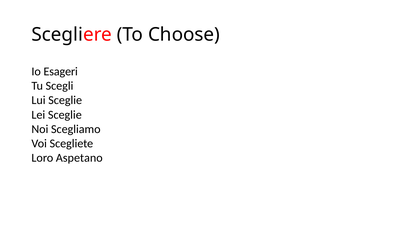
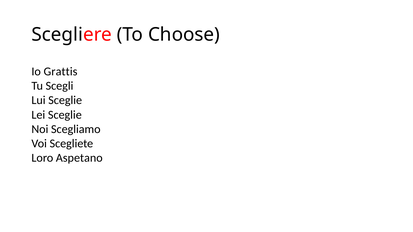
Esageri: Esageri -> Grattis (61, 71)
